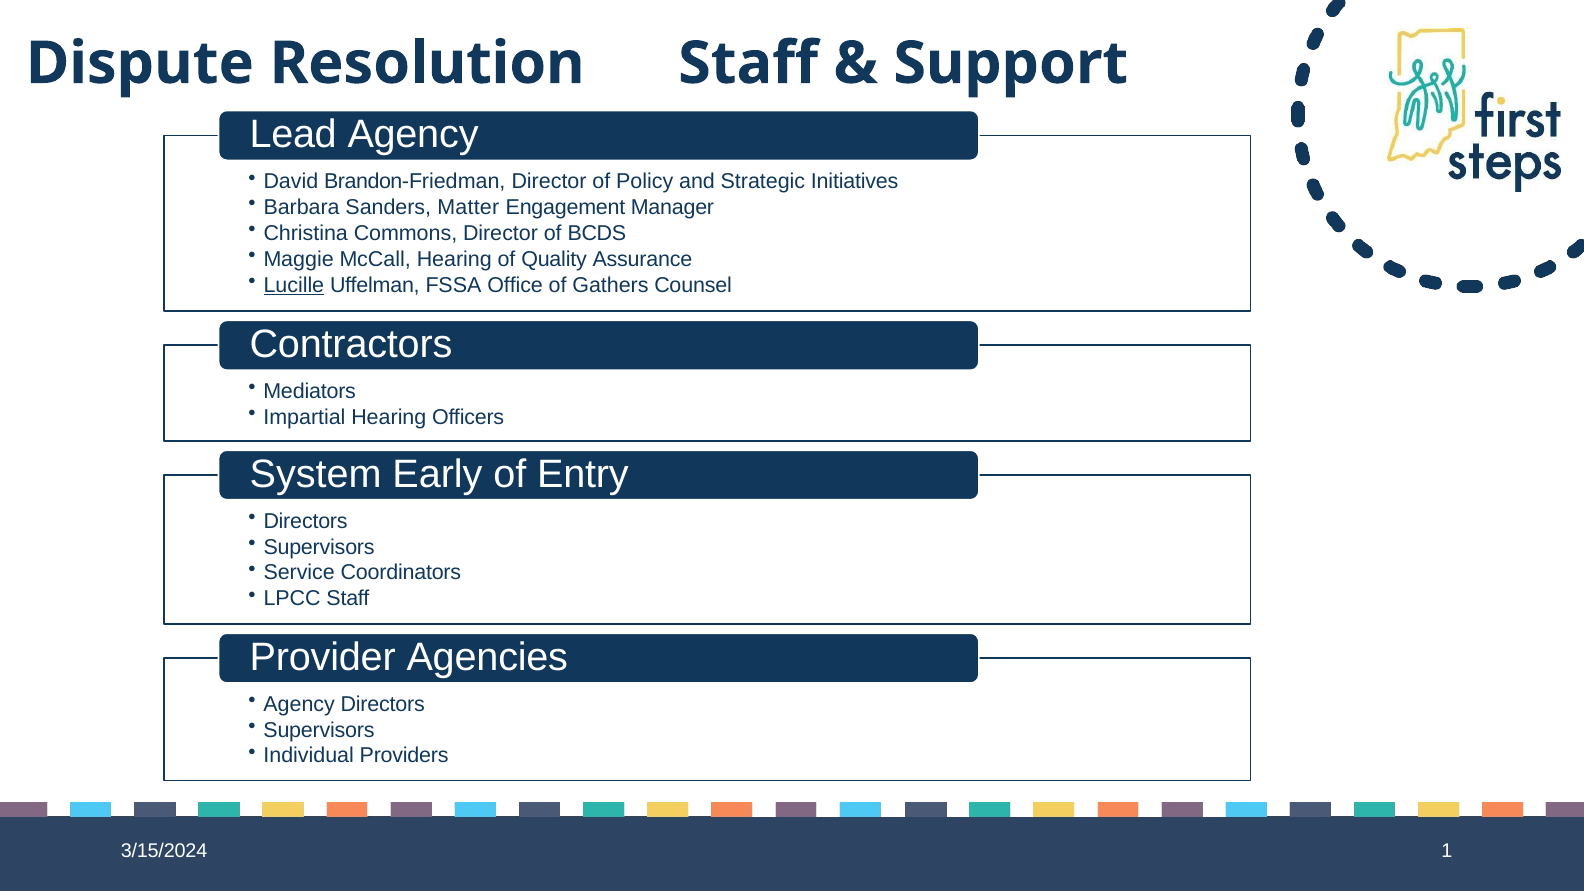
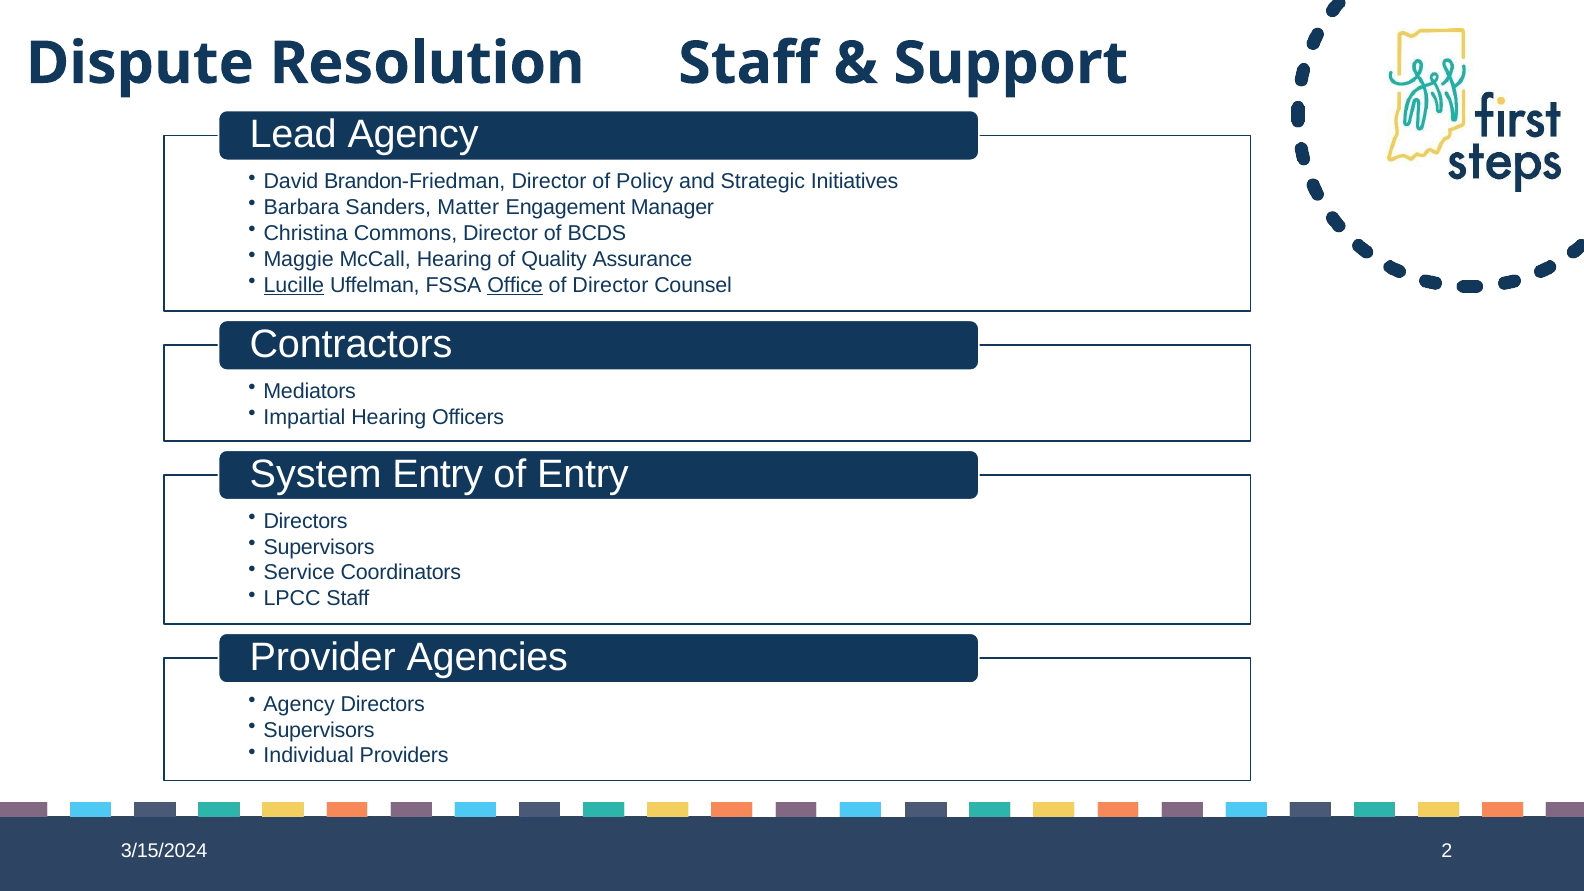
Office underline: none -> present (515, 285)
of Gathers: Gathers -> Director (610, 285)
System Early: Early -> Entry (438, 474)
1: 1 -> 2 (1447, 851)
